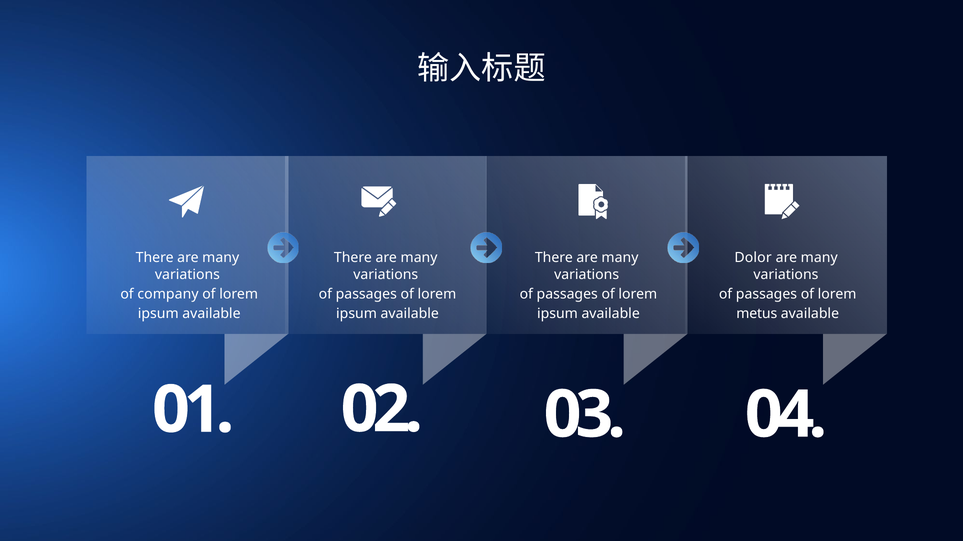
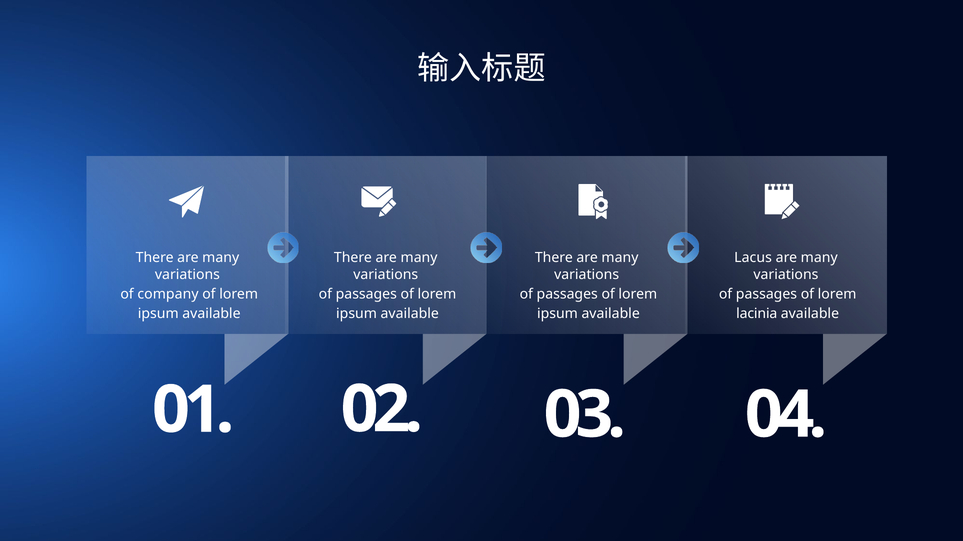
Dolor: Dolor -> Lacus (753, 258)
metus: metus -> lacinia (757, 314)
